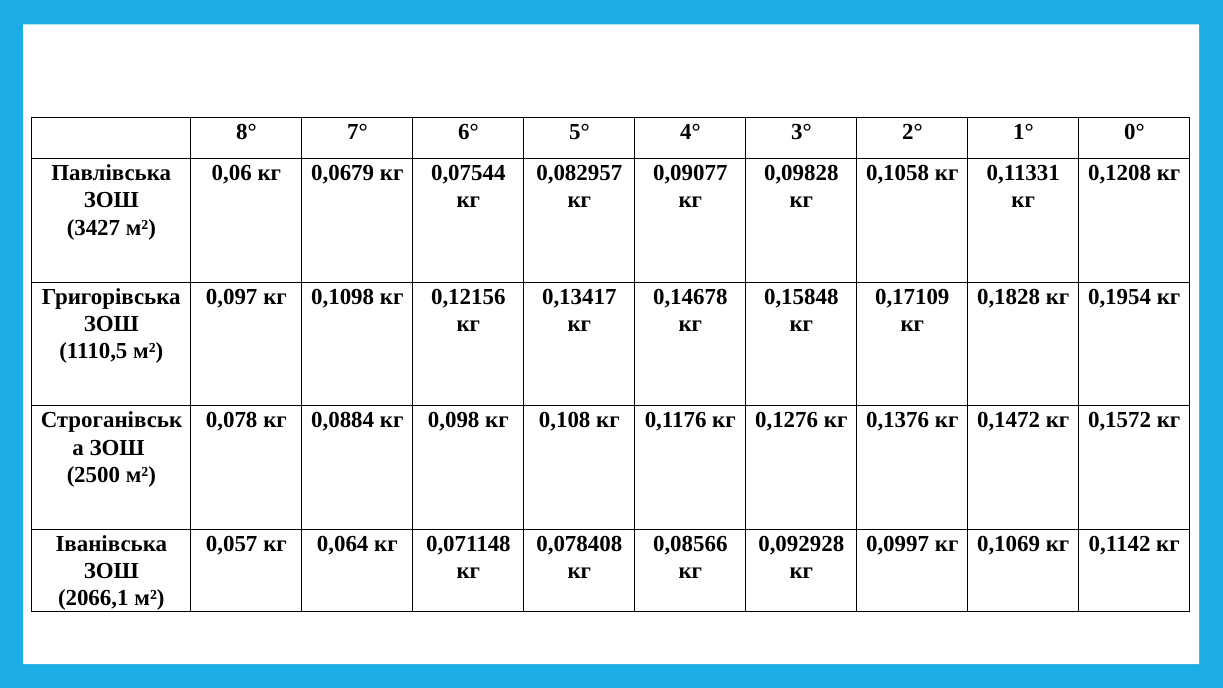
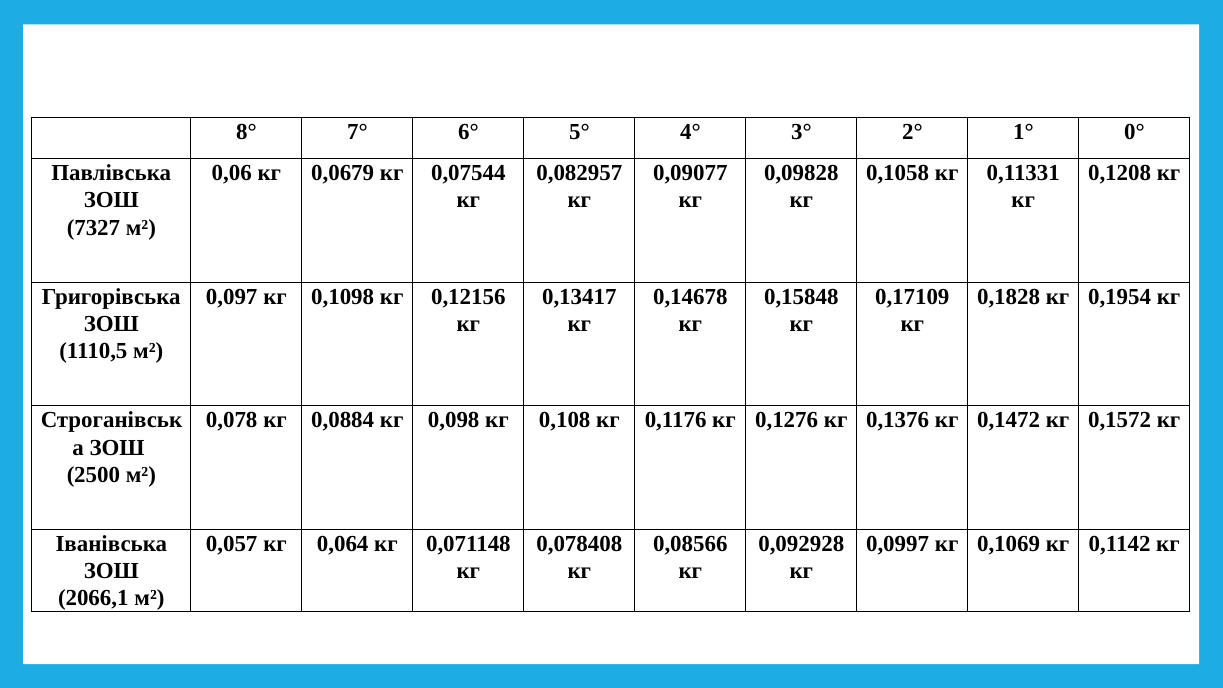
3427: 3427 -> 7327 (93, 228)
